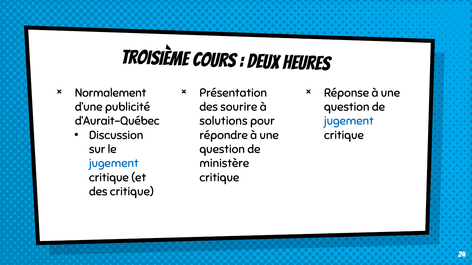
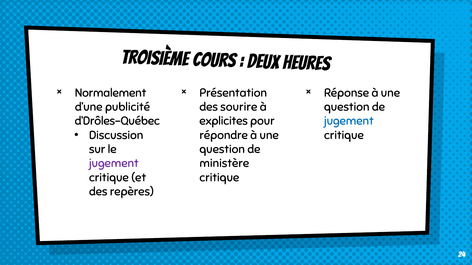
d’Aurait-Québec: d’Aurait-Québec -> d’Drôles-Québec (117, 121)
solutions: solutions -> explicites (224, 121)
jugement colour: blue -> purple (114, 164)
des critique: critique -> repères (132, 192)
